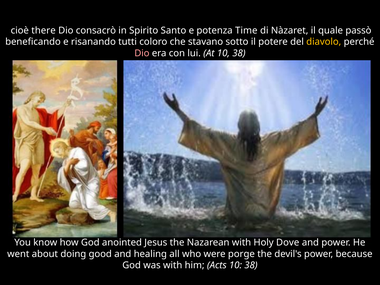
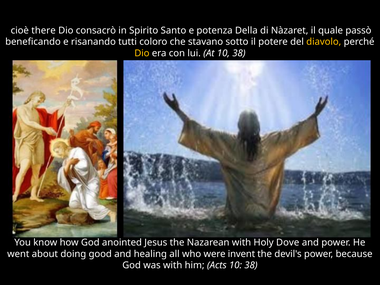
Time: Time -> Della (246, 30)
Dio colour: pink -> yellow (142, 53)
porge: porge -> invent (241, 254)
